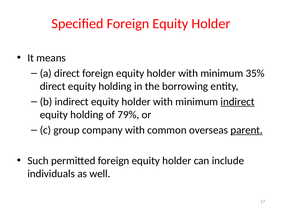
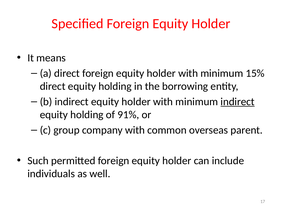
35%: 35% -> 15% (255, 73)
79%: 79% -> 91% (128, 115)
parent underline: present -> none (247, 130)
